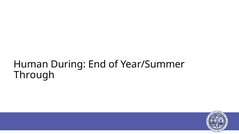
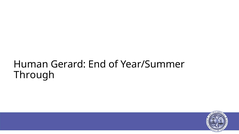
During: During -> Gerard (68, 65)
